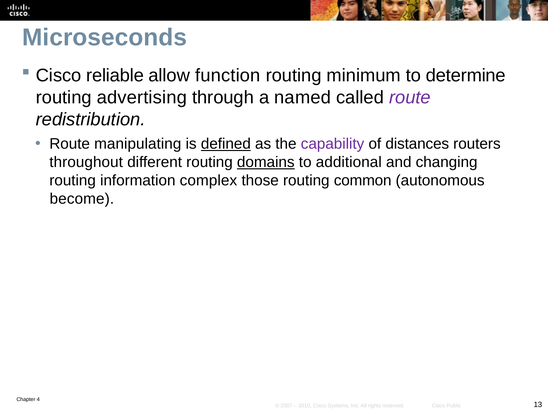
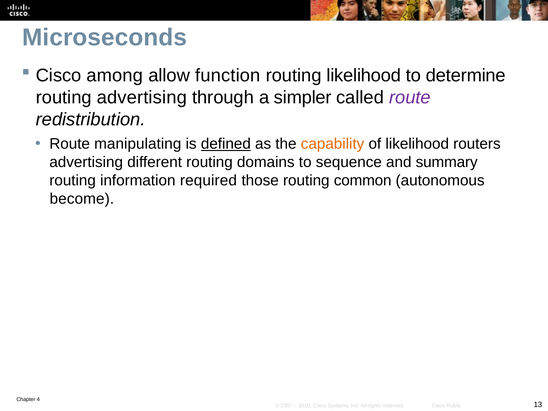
reliable: reliable -> among (115, 76)
routing minimum: minimum -> likelihood (364, 76)
named: named -> simpler (303, 98)
capability colour: purple -> orange (333, 144)
of distances: distances -> likelihood (417, 144)
throughout: throughout -> advertising (86, 162)
domains underline: present -> none (266, 162)
additional: additional -> sequence (349, 162)
changing: changing -> summary (447, 162)
complex: complex -> required (208, 180)
